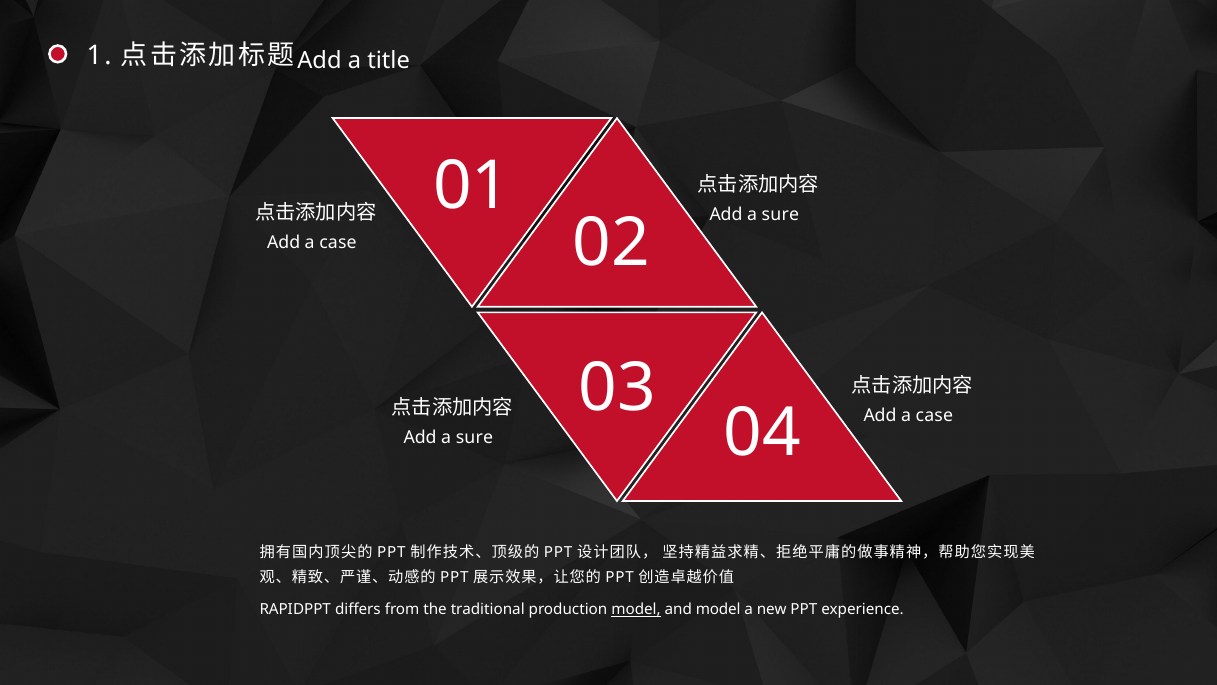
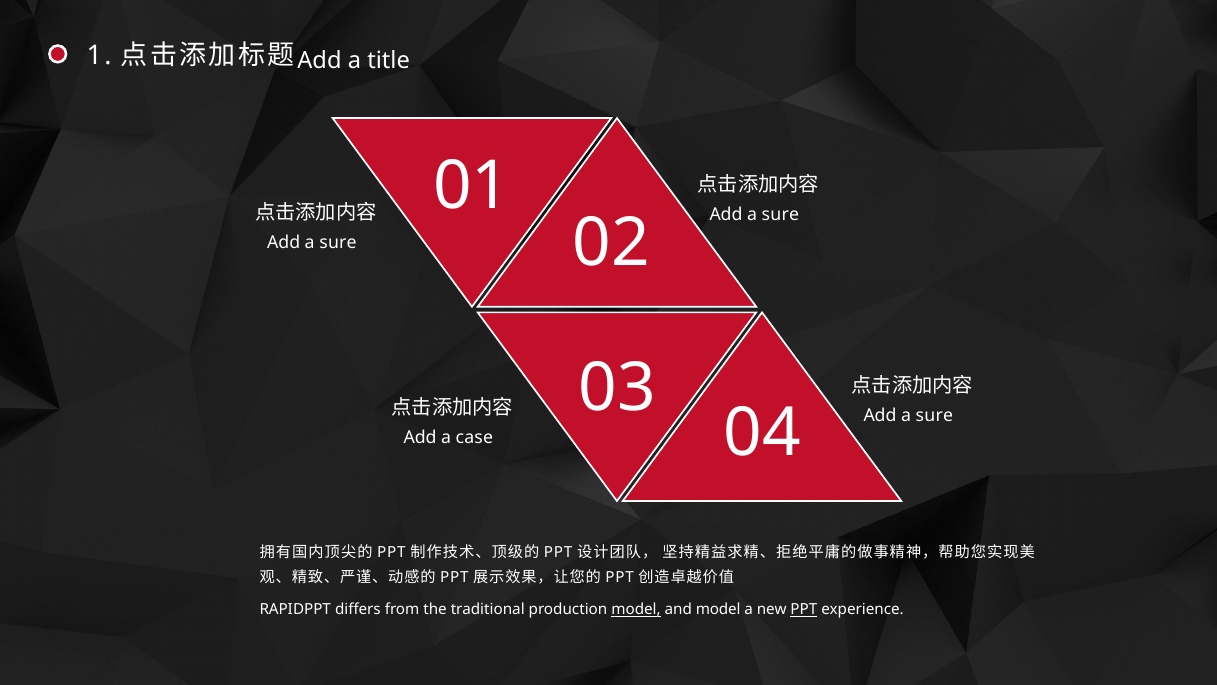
case: case -> sure (338, 243)
case: case -> sure (934, 415)
sure: sure -> case (474, 437)
PPT underline: none -> present (804, 609)
